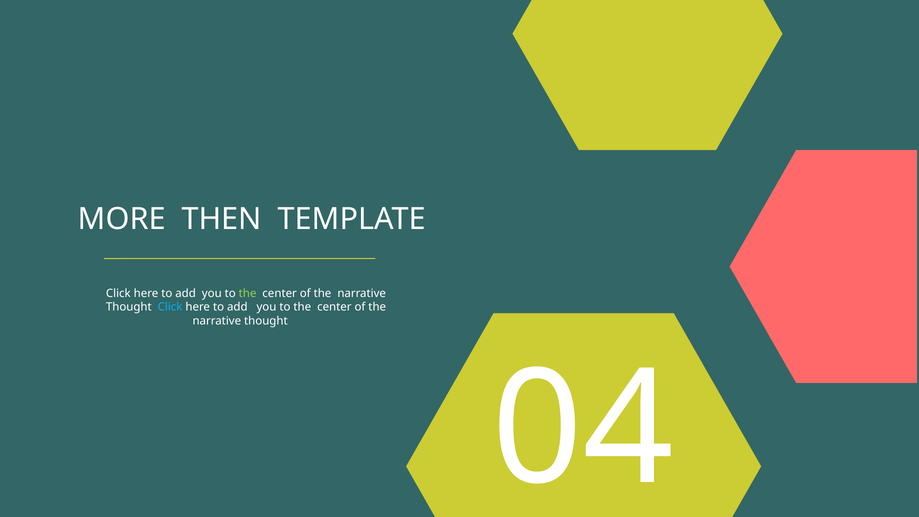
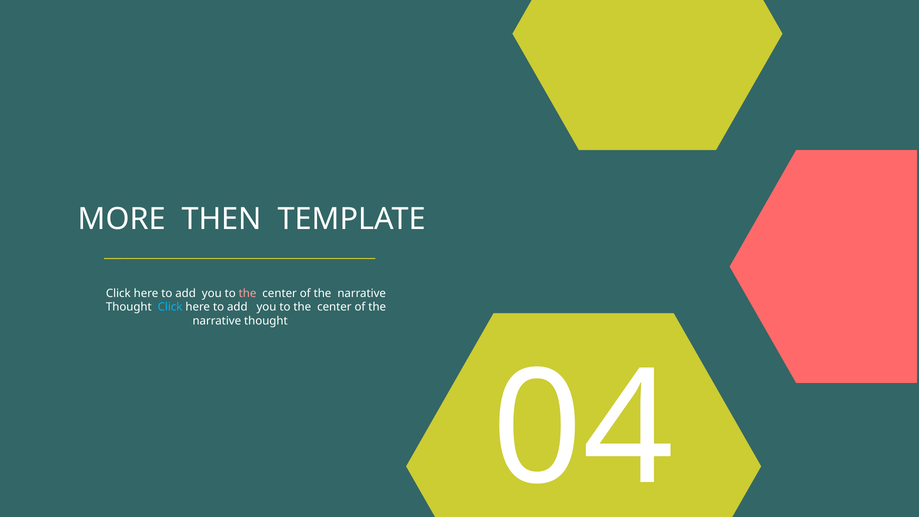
the colour: light green -> pink (248, 293)
